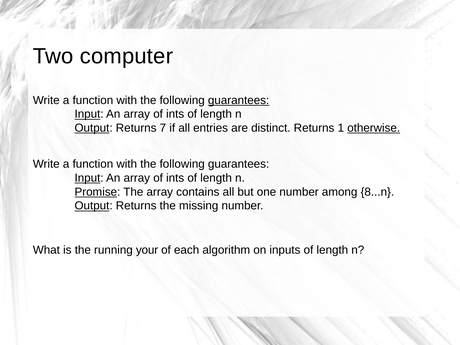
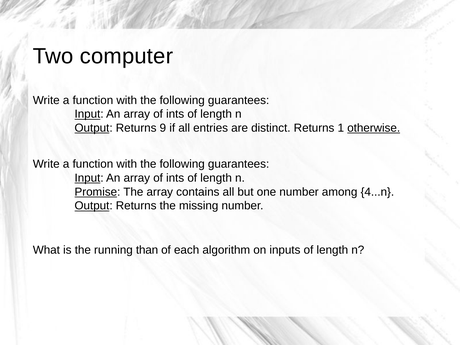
guarantees underline: present -> none (239, 100)
7: 7 -> 9 (163, 128)
8...n: 8...n -> 4...n (377, 192)
your: your -> than (147, 250)
